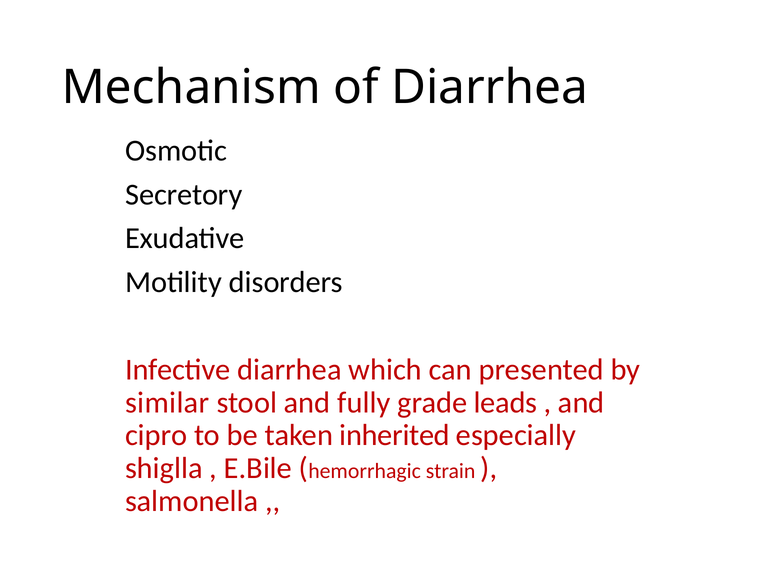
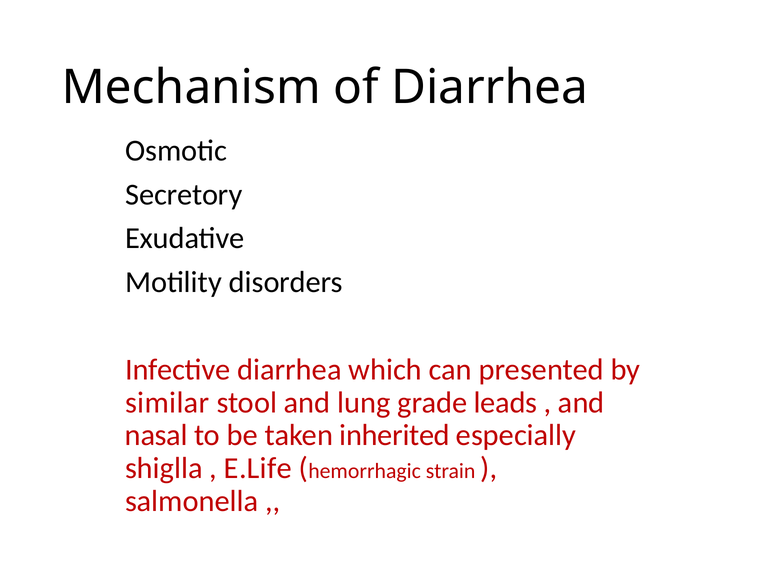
fully: fully -> lung (364, 403)
cipro: cipro -> nasal (156, 436)
E.Bile: E.Bile -> E.Life (258, 469)
